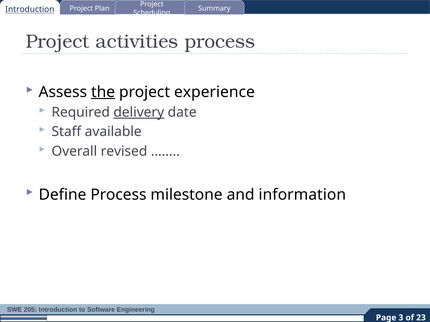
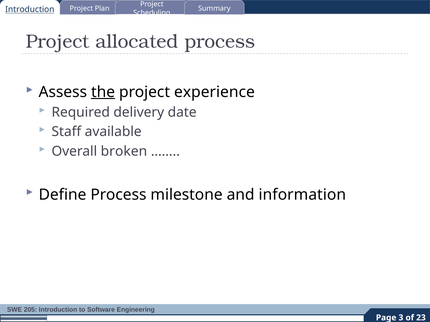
activities: activities -> allocated (137, 41)
delivery underline: present -> none (139, 113)
revised: revised -> broken (124, 151)
